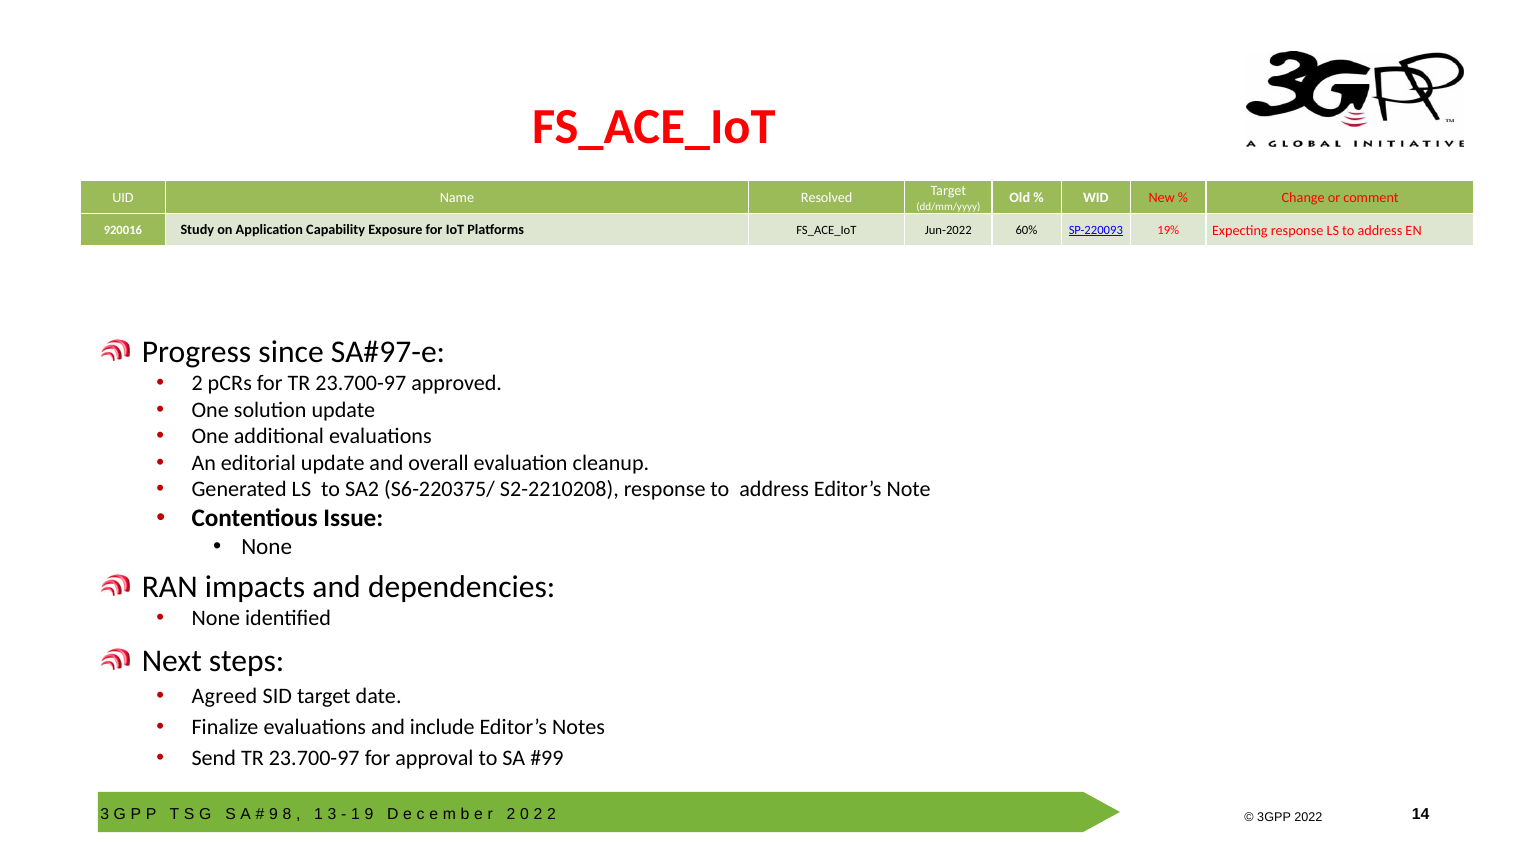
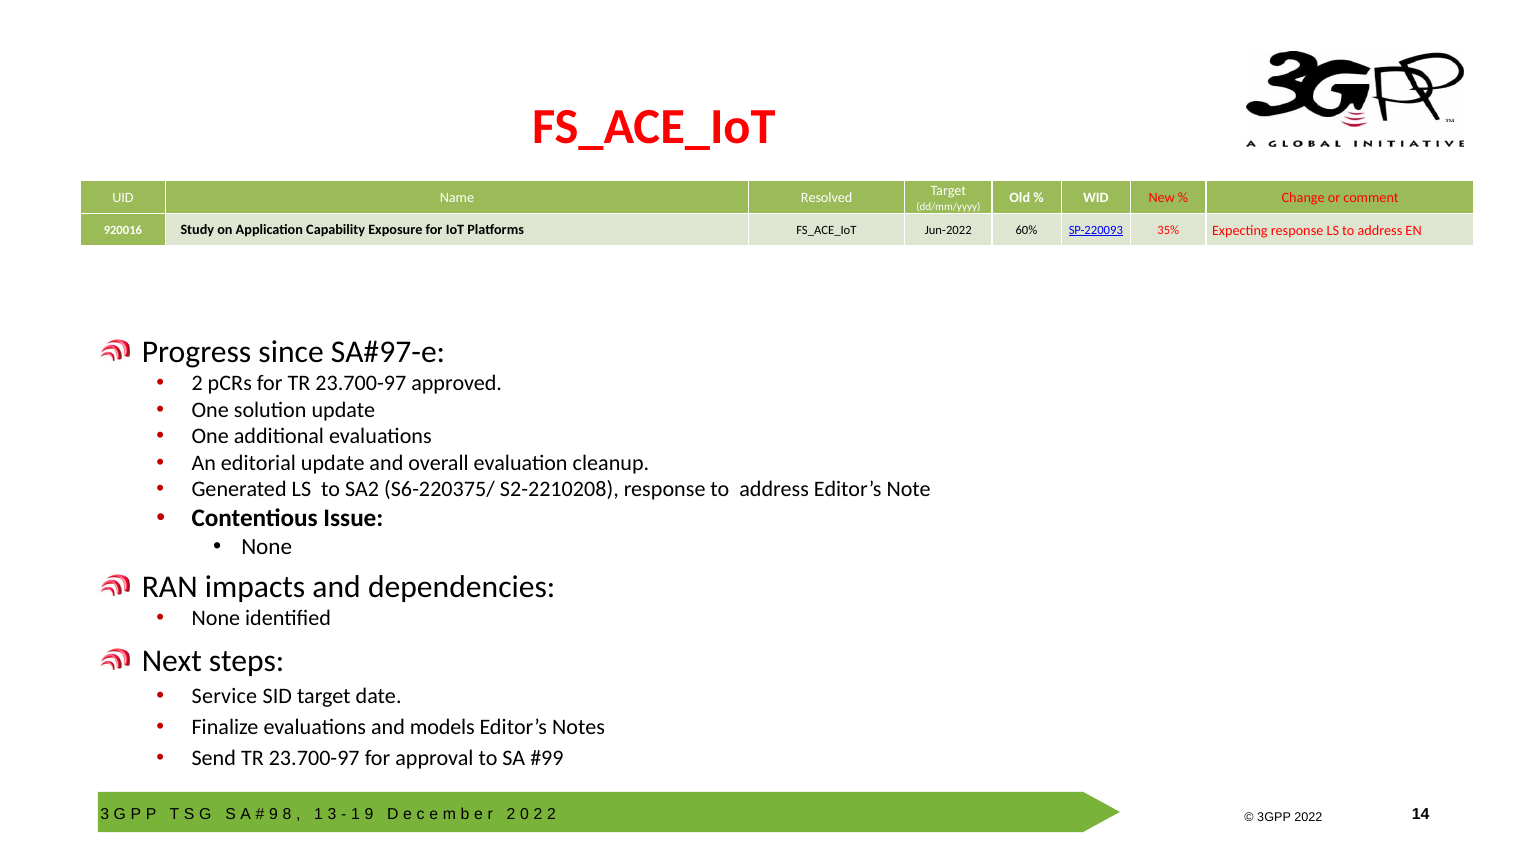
19%: 19% -> 35% (1168, 231)
Agreed: Agreed -> Service (224, 697)
include: include -> models (442, 728)
